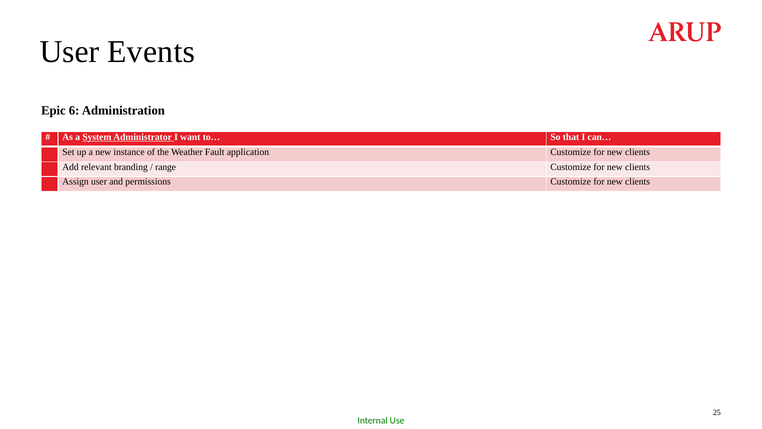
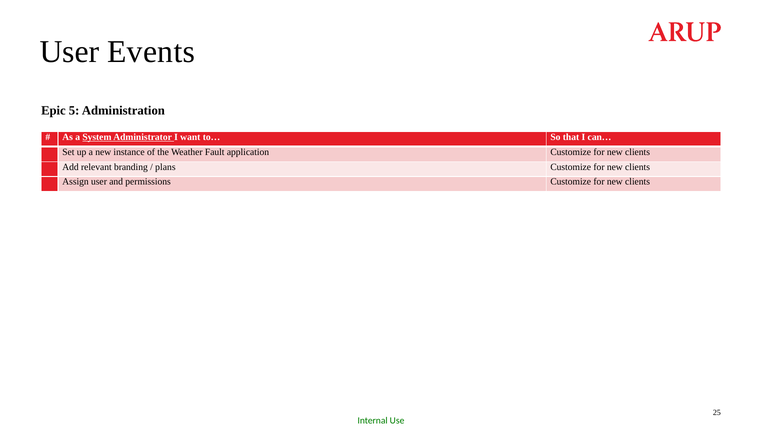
6: 6 -> 5 (74, 111)
range: range -> plans (165, 167)
